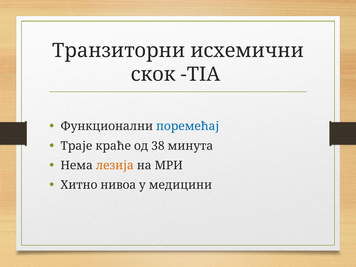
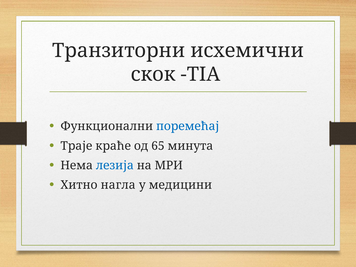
38: 38 -> 65 (158, 146)
лезија colour: orange -> blue (115, 165)
нивоа: нивоа -> нагла (118, 185)
